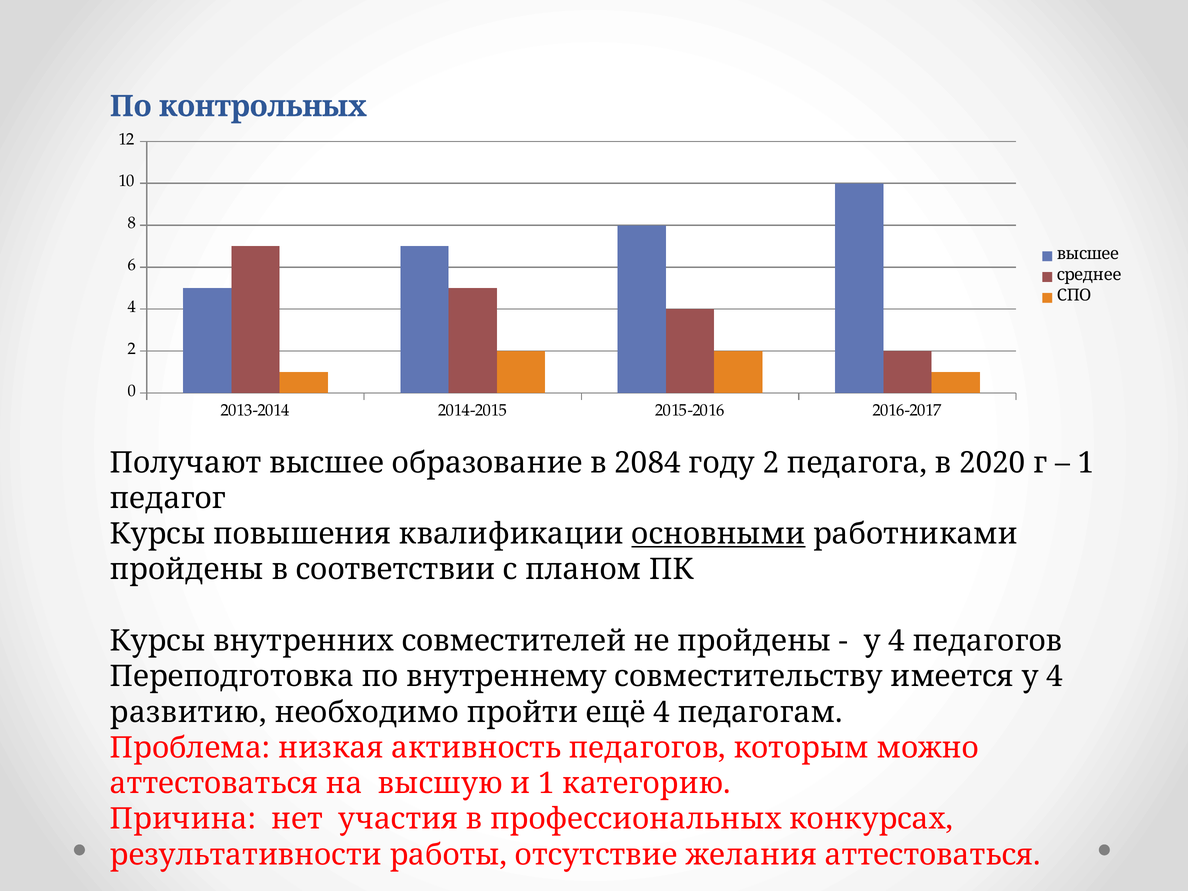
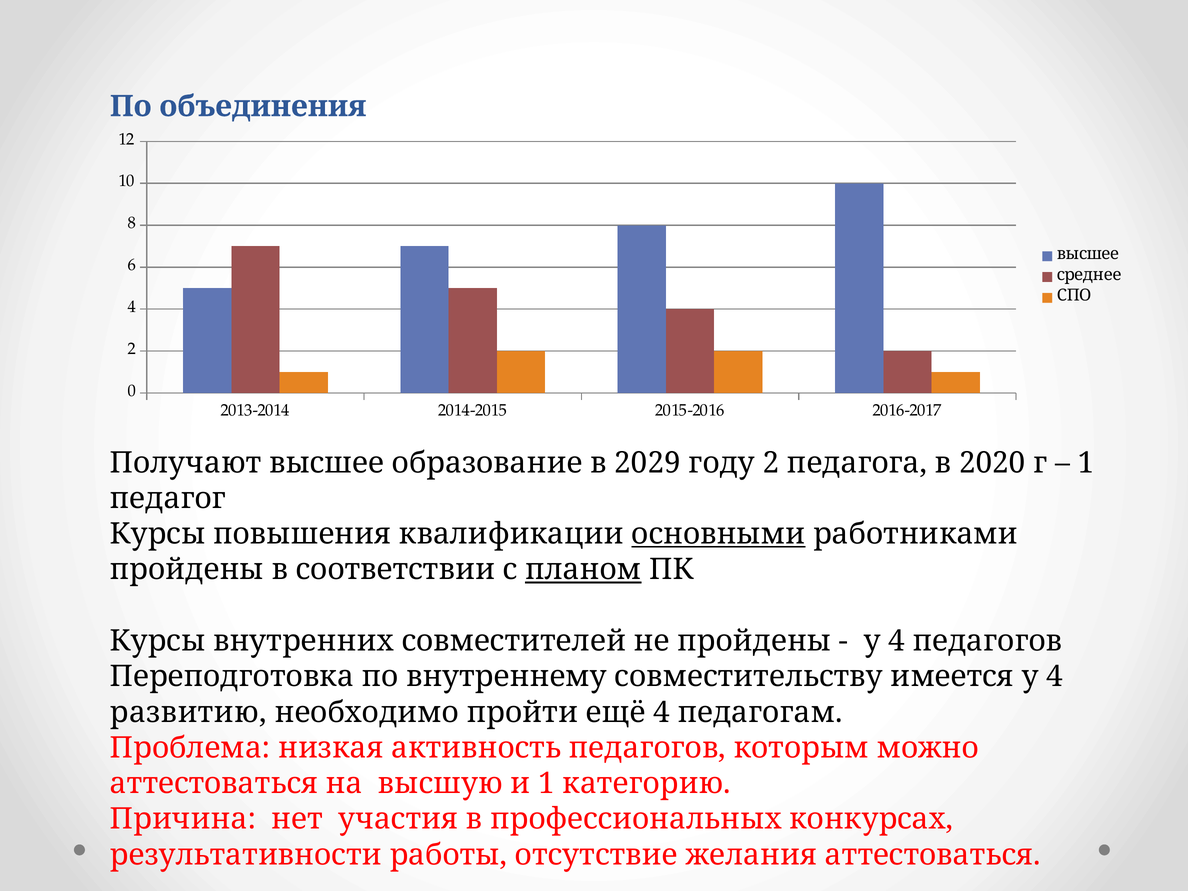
контрольных: контрольных -> объединения (263, 106)
2084: 2084 -> 2029 (648, 463)
планом underline: none -> present (583, 570)
